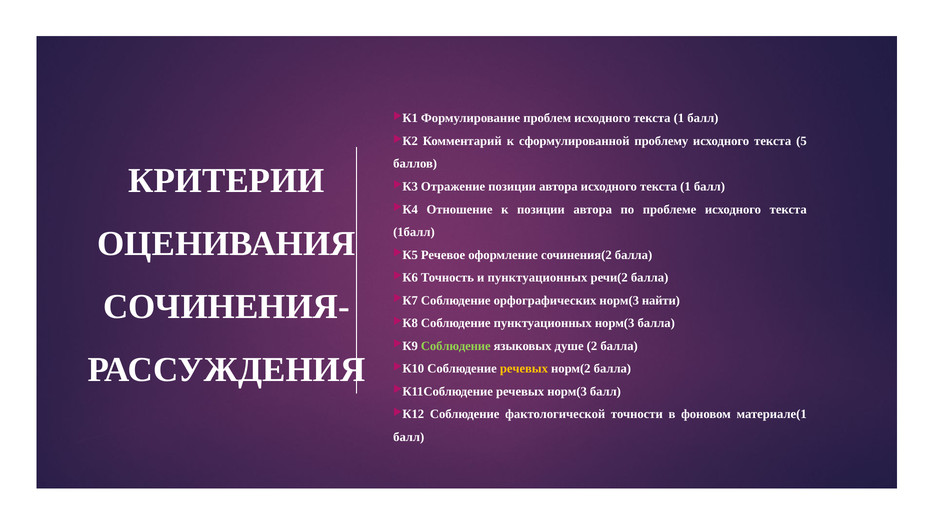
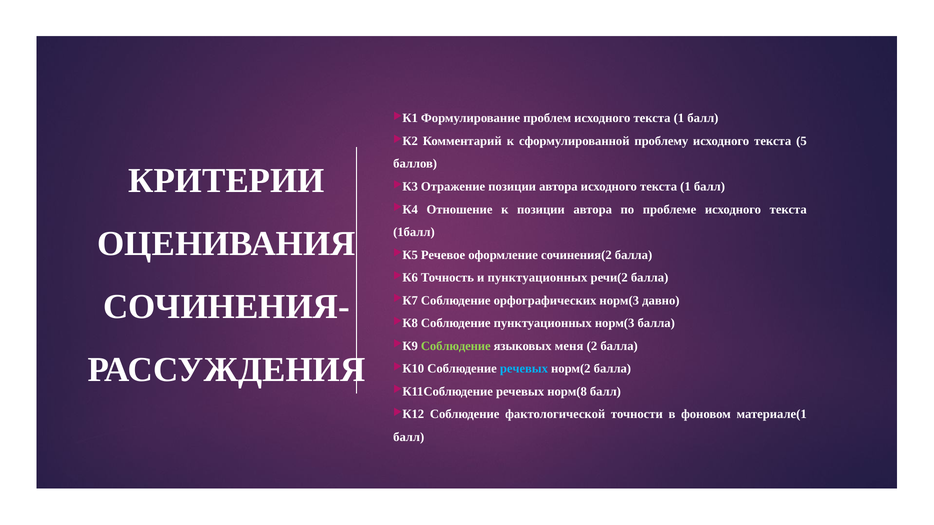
найти: найти -> давно (661, 301)
душе: душе -> меня (569, 346)
речевых colour: yellow -> light blue (524, 369)
речевых норм(3: норм(3 -> норм(8 (567, 392)
